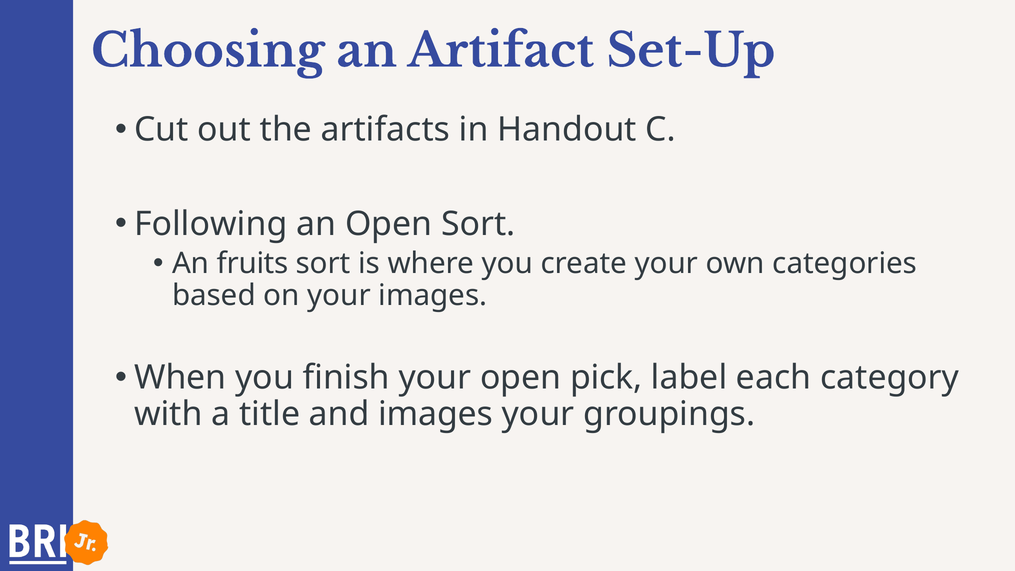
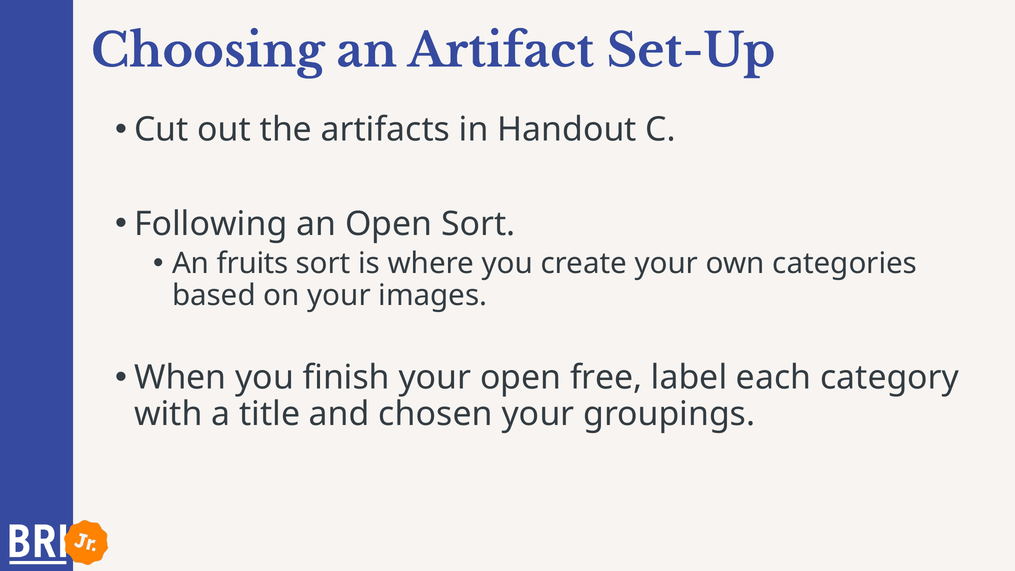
pick: pick -> free (606, 378)
and images: images -> chosen (436, 414)
